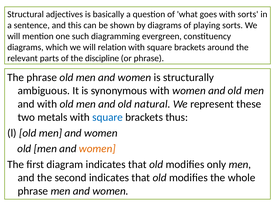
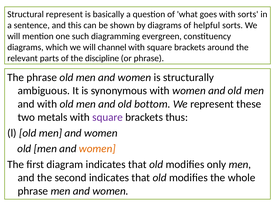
Structural adjectives: adjectives -> represent (64, 14)
playing: playing -> helpful (207, 25)
relation: relation -> channel (112, 47)
natural: natural -> bottom (152, 104)
square colour: blue -> purple (108, 117)
